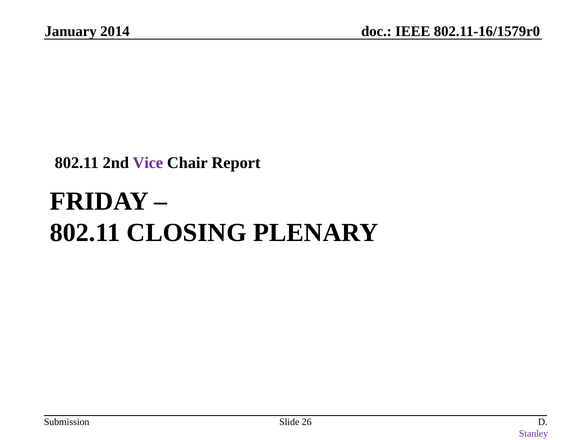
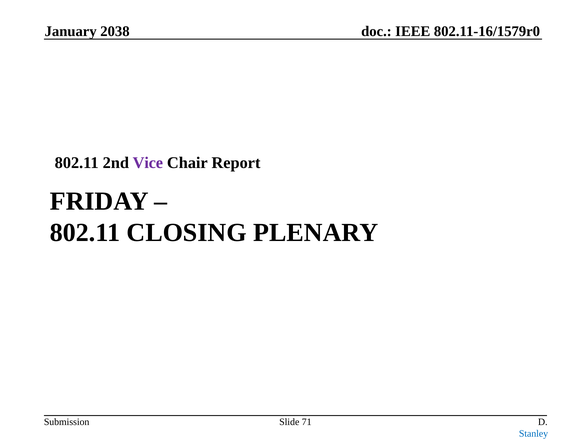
2014: 2014 -> 2038 (115, 31)
26: 26 -> 71 (307, 422)
Stanley colour: purple -> blue (534, 433)
